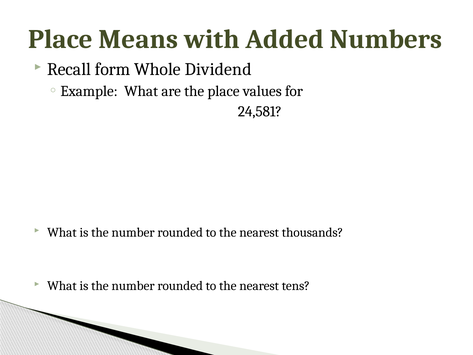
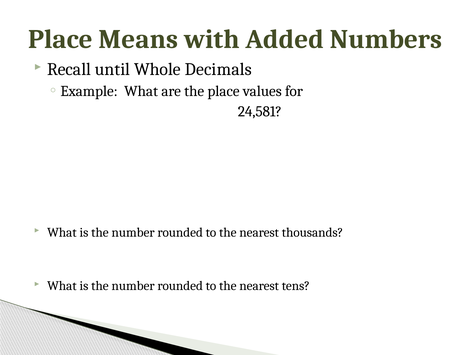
form: form -> until (112, 69)
Dividend: Dividend -> Decimals (218, 69)
